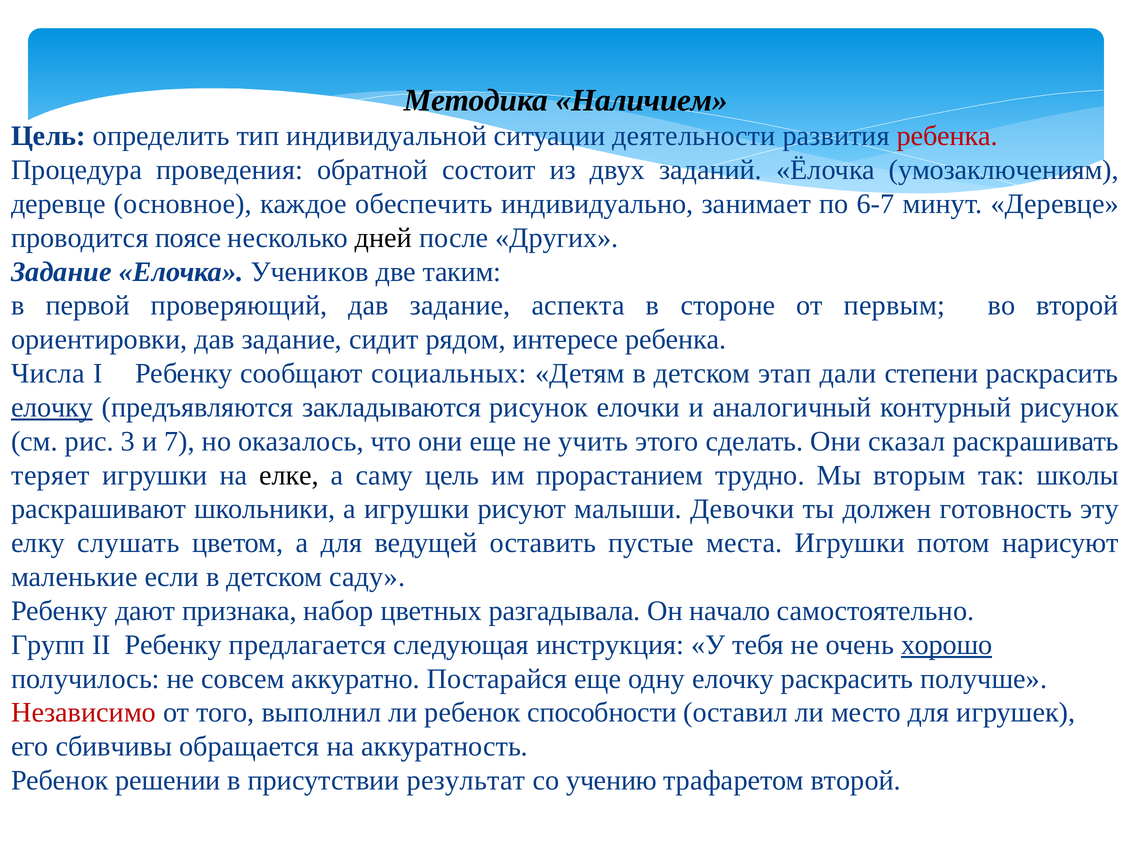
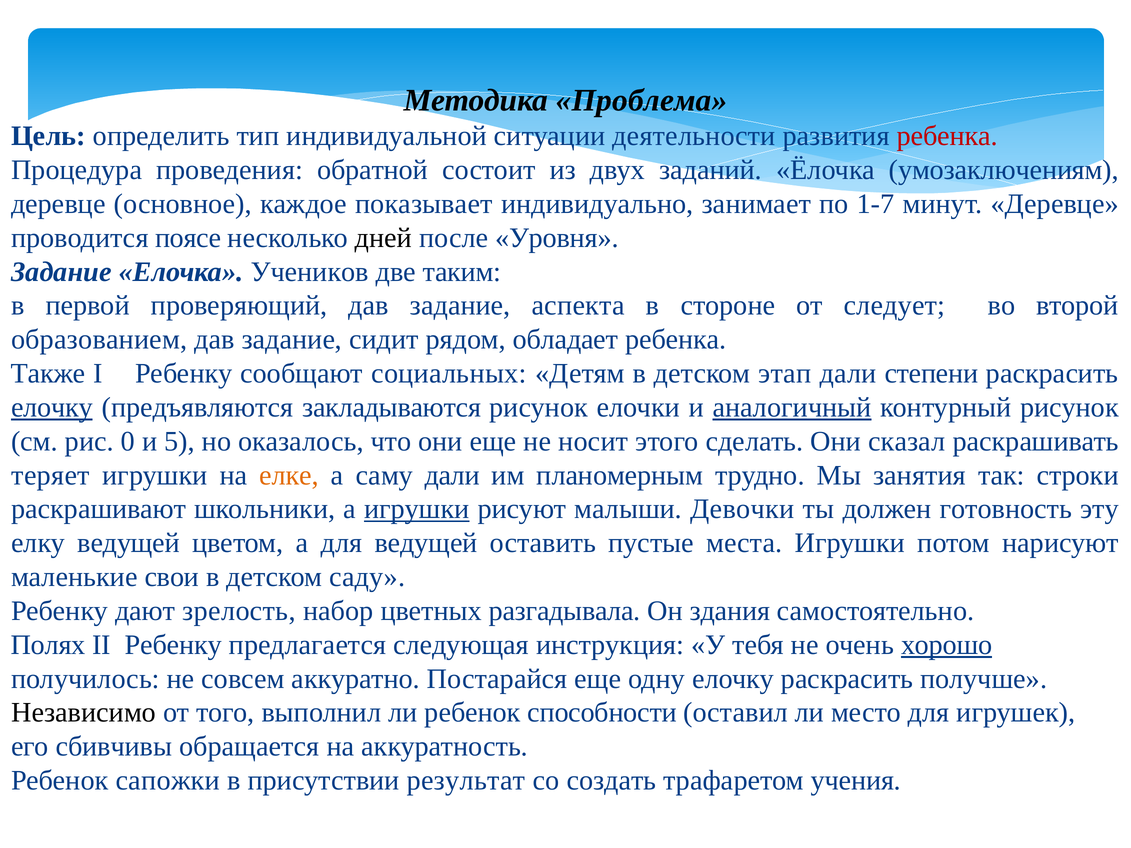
Наличием: Наличием -> Проблема (642, 100)
обеспечить: обеспечить -> показывает (424, 204)
6-7: 6-7 -> 1-7 (876, 204)
Других: Других -> Уровня (557, 238)
первым: первым -> следует (894, 306)
ориентировки: ориентировки -> образованием (99, 340)
интересе: интересе -> обладает (565, 340)
Числа: Числа -> Также (48, 374)
аналогичный underline: none -> present (792, 407)
3: 3 -> 0 (128, 441)
7: 7 -> 5 (180, 441)
учить: учить -> носит (593, 441)
елке colour: black -> orange (289, 475)
саму цель: цель -> дали (452, 475)
прорастанием: прорастанием -> планомерным (620, 475)
вторым: вторым -> занятия (919, 475)
школы: школы -> строки (1078, 475)
игрушки underline: none -> present (417, 509)
елку слушать: слушать -> ведущей (129, 543)
если: если -> свои (172, 577)
признака: признака -> зрелость (239, 611)
начало: начало -> здания (730, 611)
Групп: Групп -> Полях (48, 645)
Независимо colour: red -> black (84, 713)
решении: решении -> сапожки (168, 781)
учению: учению -> создать (611, 781)
трафаретом второй: второй -> учения (856, 781)
